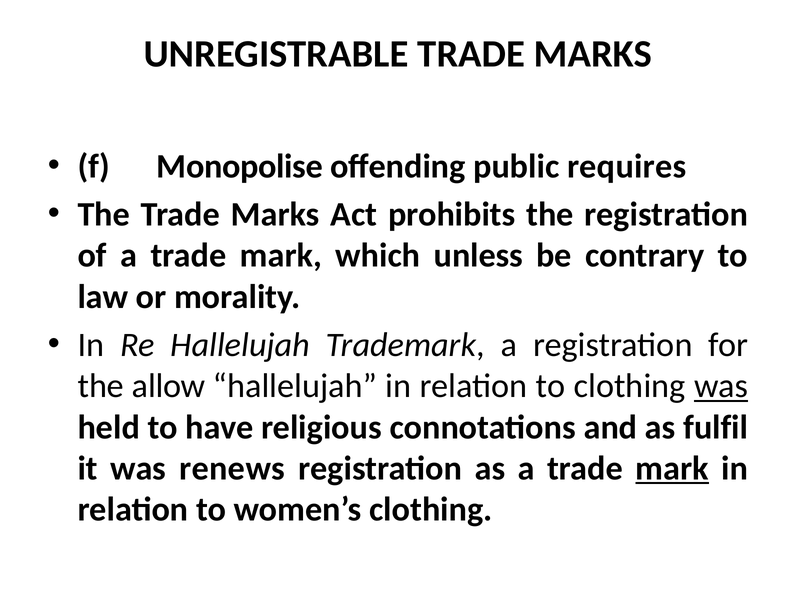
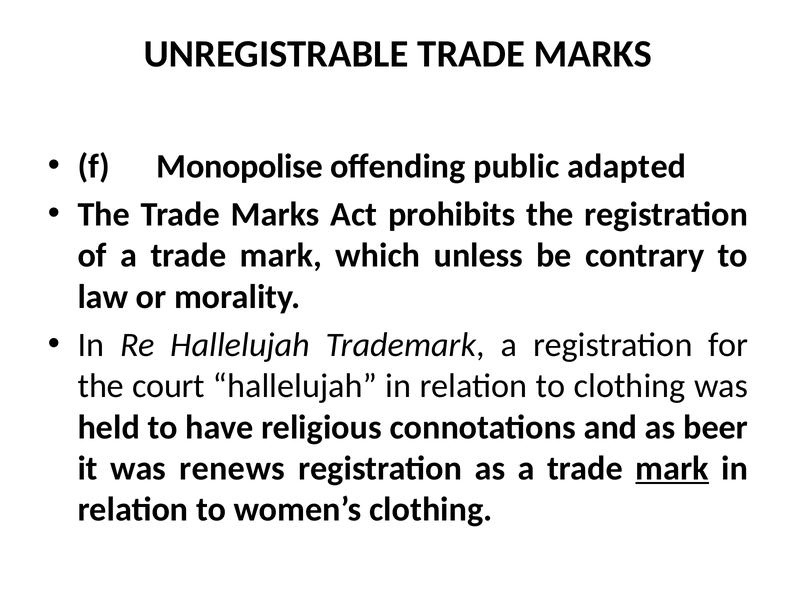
requires: requires -> adapted (627, 166)
allow: allow -> court (169, 386)
was underline: present -> none (721, 386)
fulfil: fulfil -> beer (716, 427)
